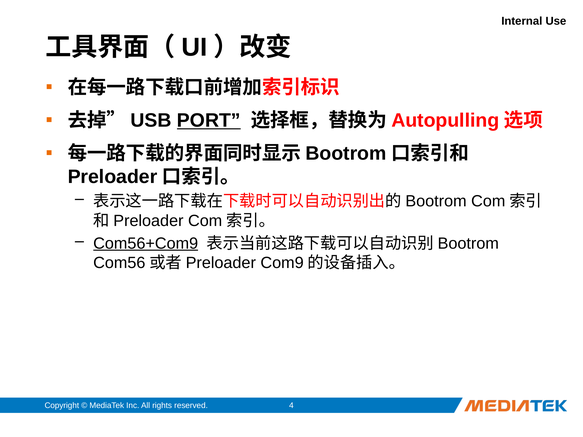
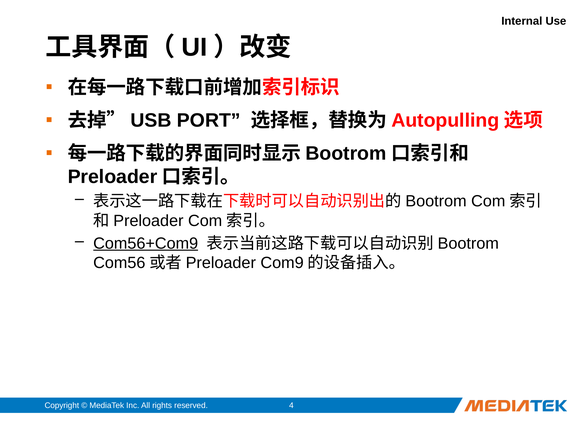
PORT underline: present -> none (209, 121)
